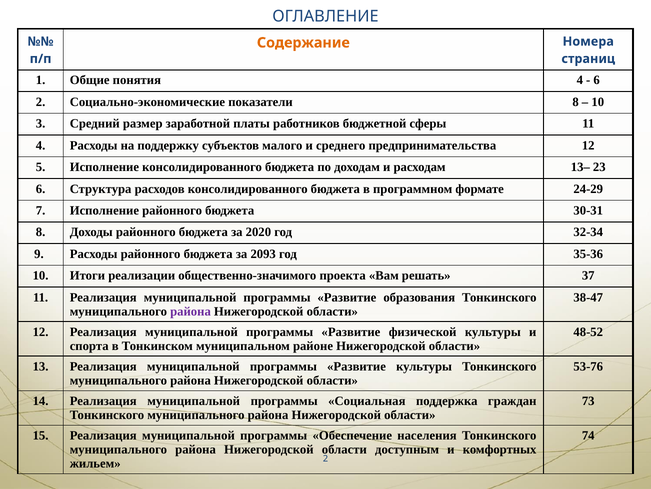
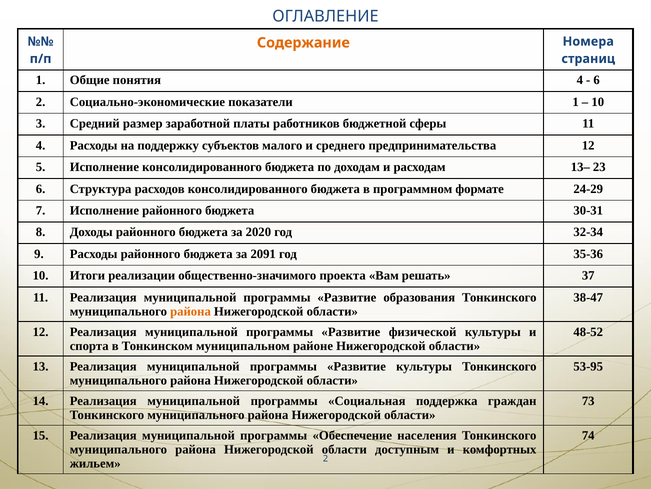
показатели 8: 8 -> 1 (576, 102)
2093: 2093 -> 2091 (263, 254)
района colour: purple -> orange (190, 311)
53-76: 53-76 -> 53-95 (588, 366)
